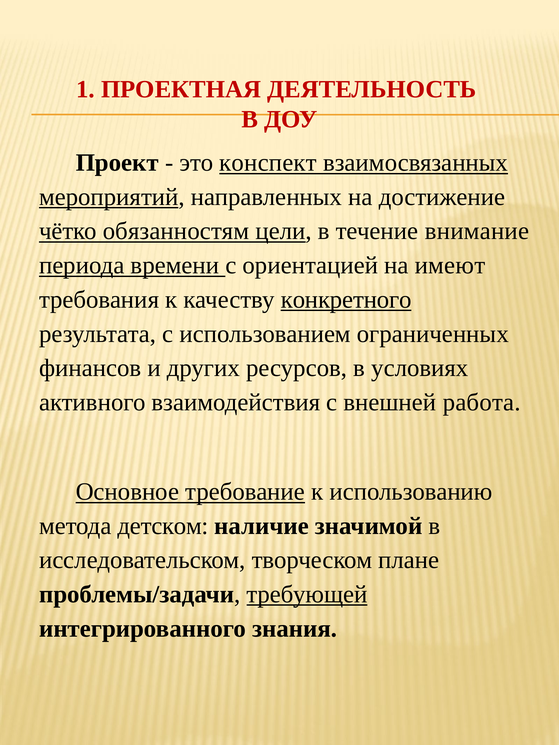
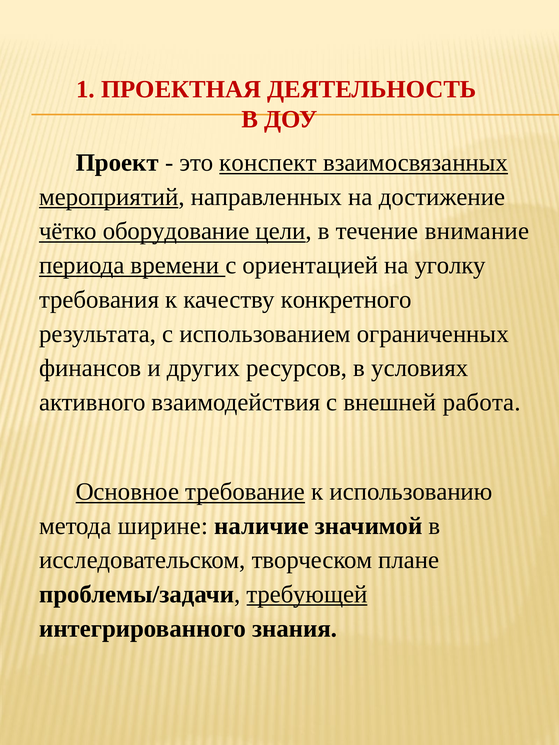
обязанностям: обязанностям -> оборудование (176, 231)
имеют: имеют -> уголку (450, 265)
конкретного underline: present -> none (346, 300)
детском: детском -> ширине (163, 526)
